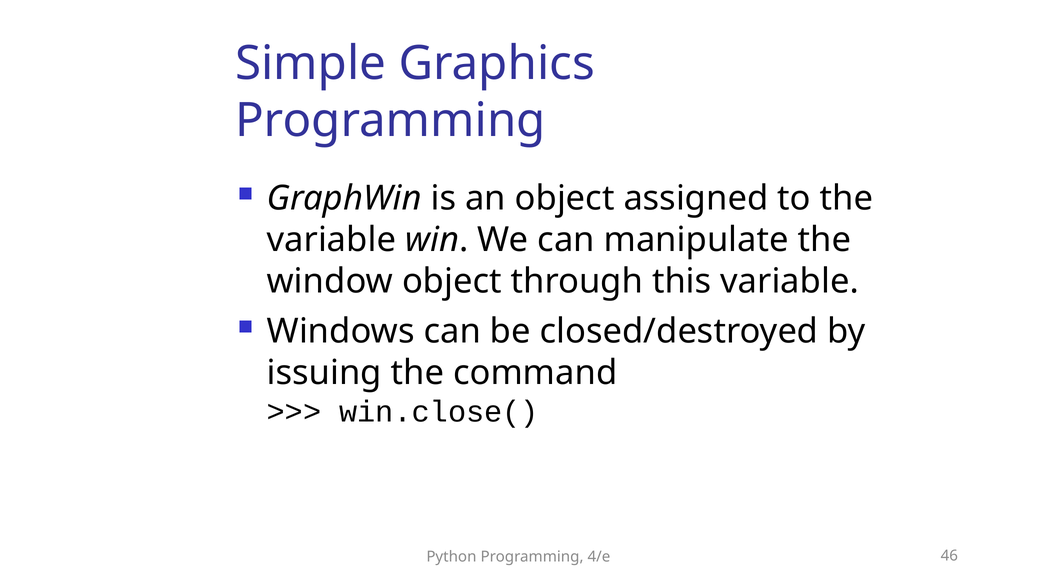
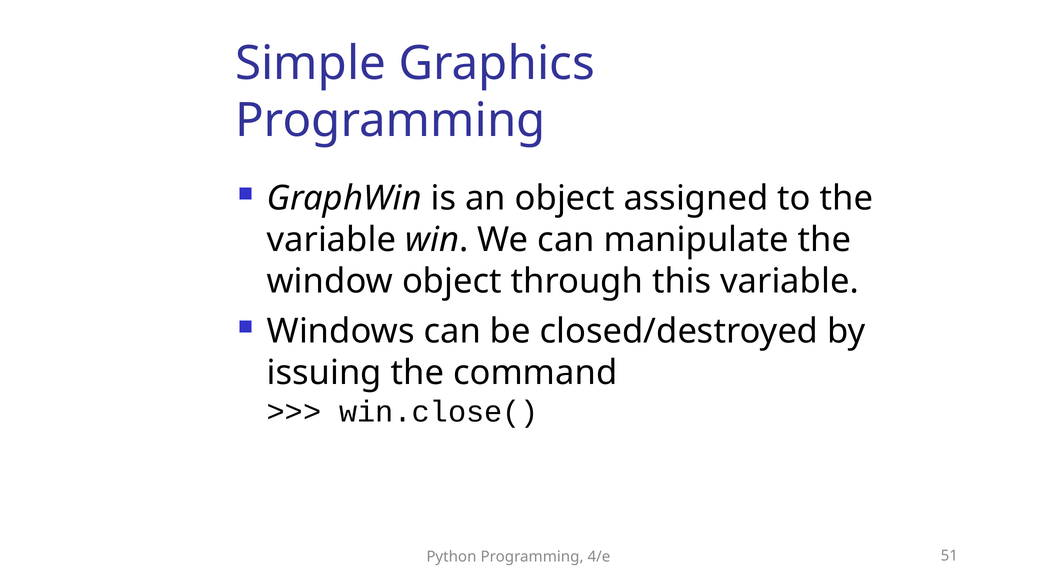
46: 46 -> 51 (949, 556)
